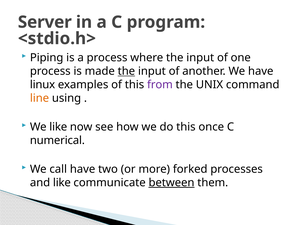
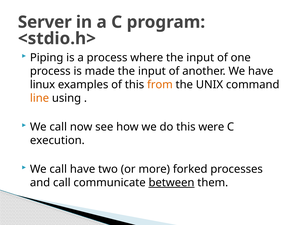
the underline: present -> none (126, 71)
from colour: purple -> orange (160, 85)
like: like -> call (58, 127)
once: once -> were (211, 127)
numerical: numerical -> execution (57, 140)
and like: like -> call (62, 183)
